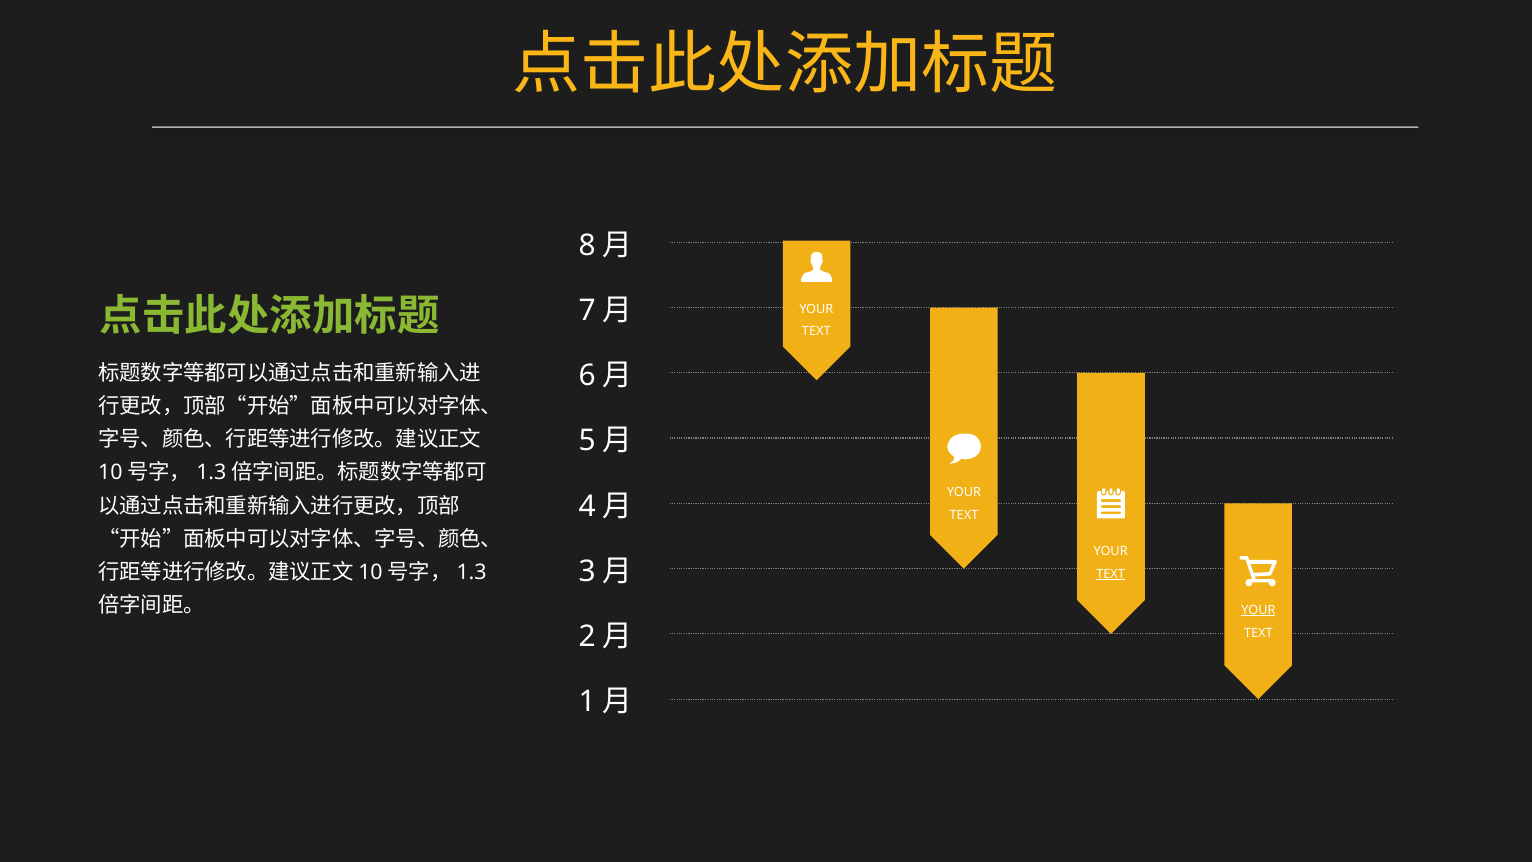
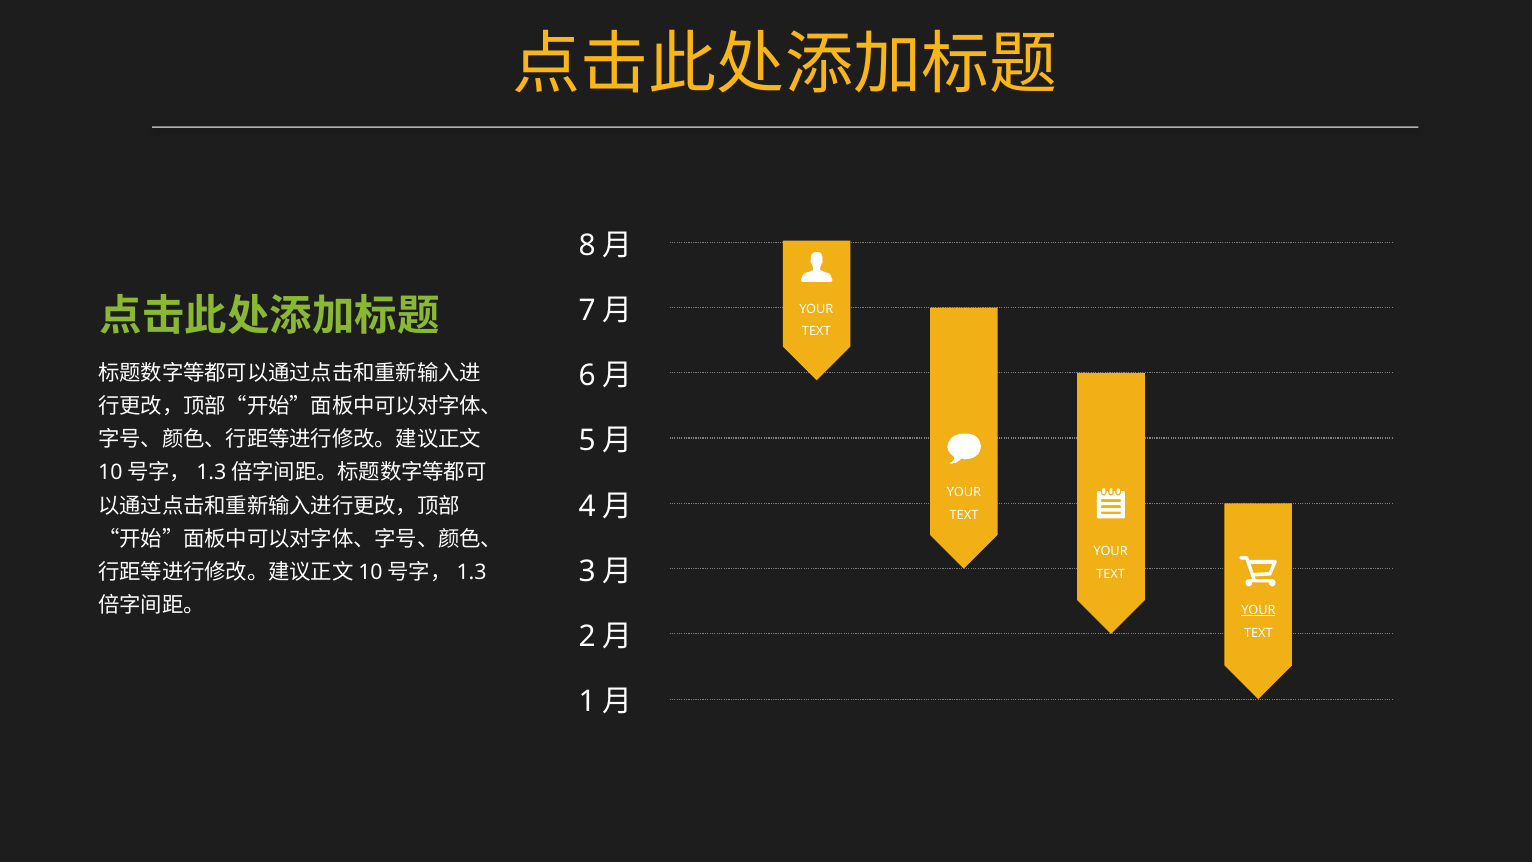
TEXT underline: present -> none (1111, 574)
